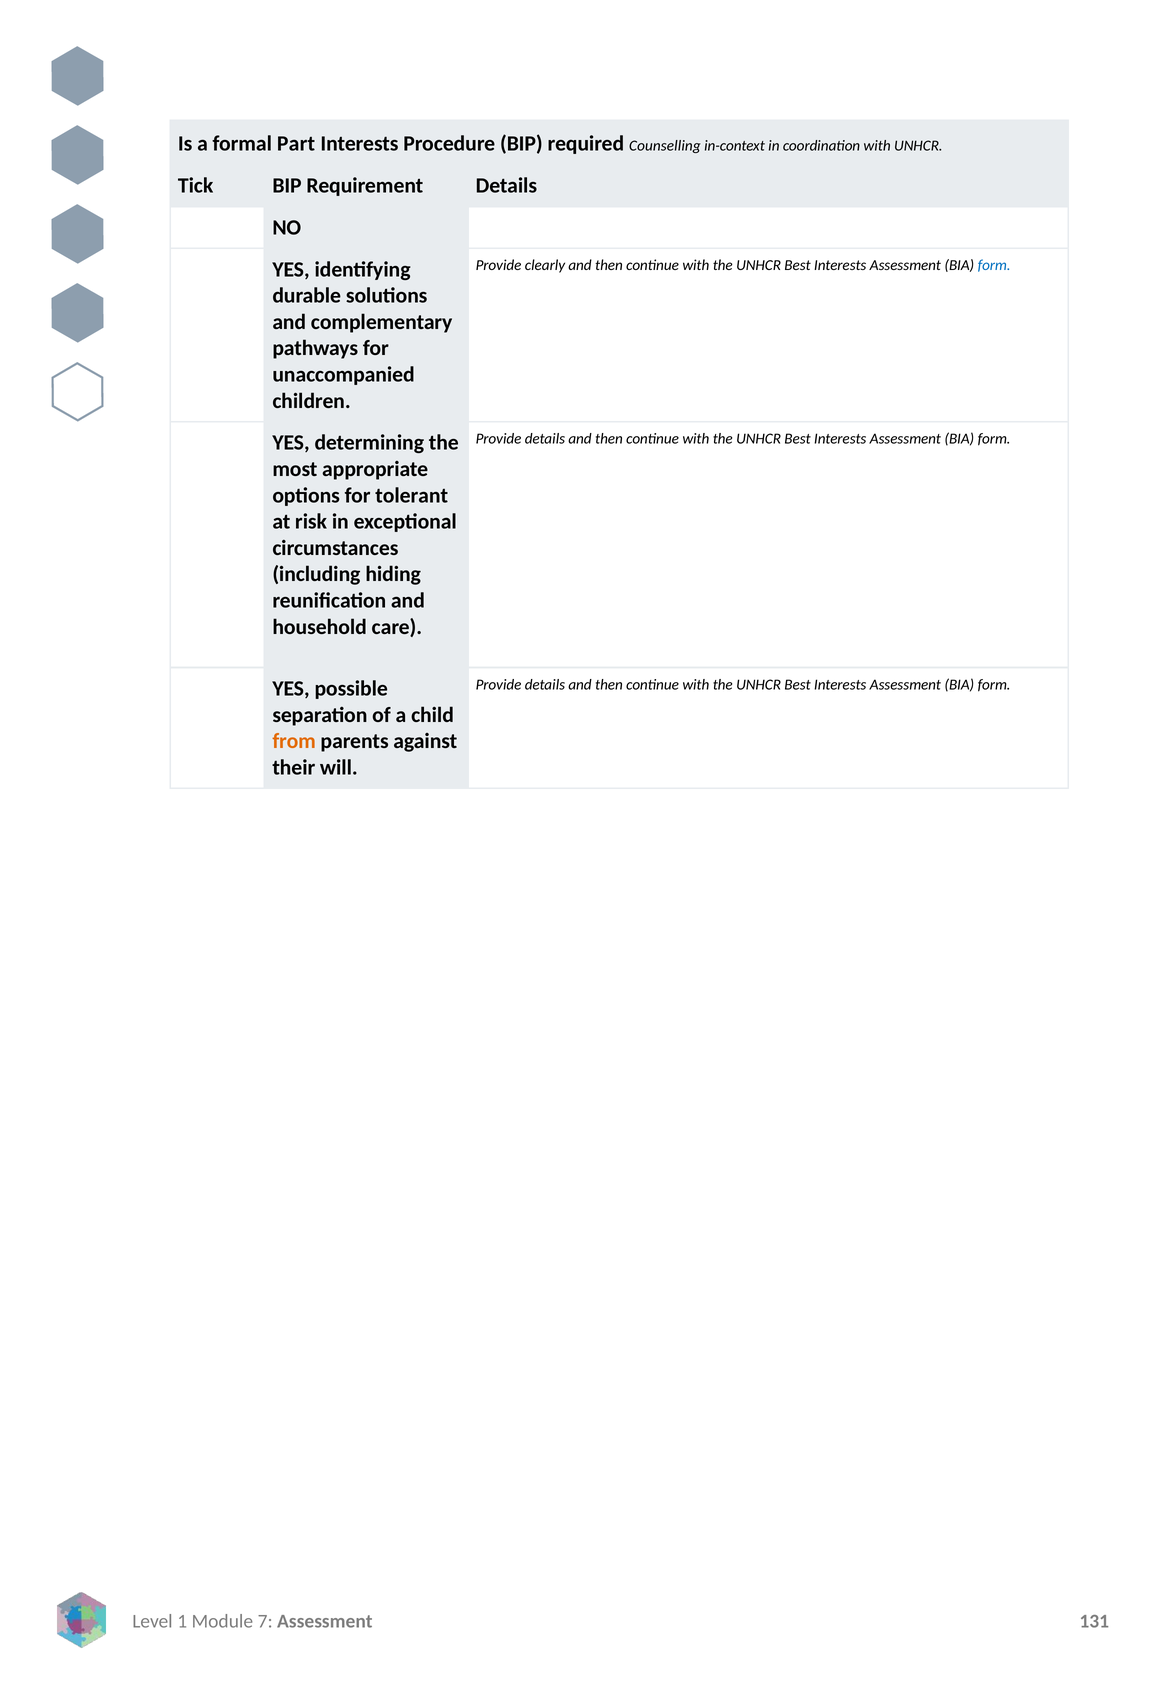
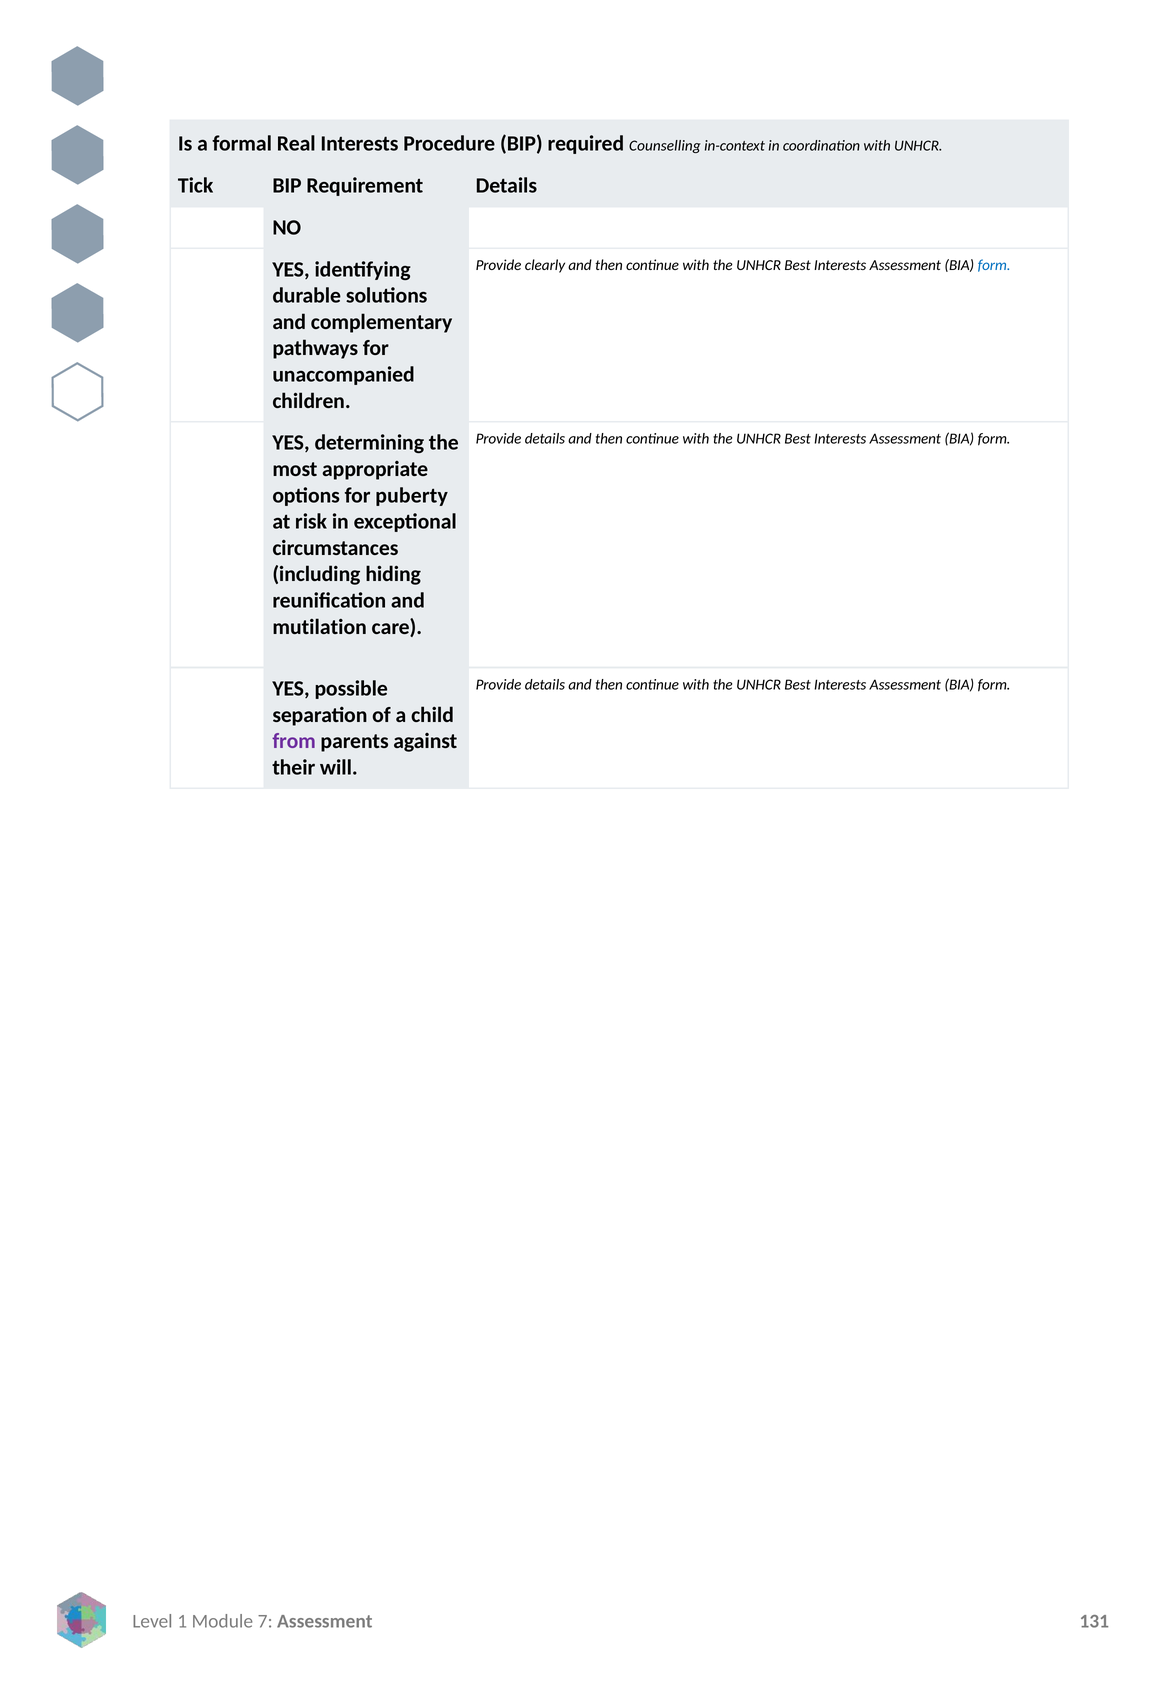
Part: Part -> Real (296, 144)
tolerant: tolerant -> puberty (412, 495)
household: household -> mutilation (320, 627)
from colour: orange -> purple (294, 741)
